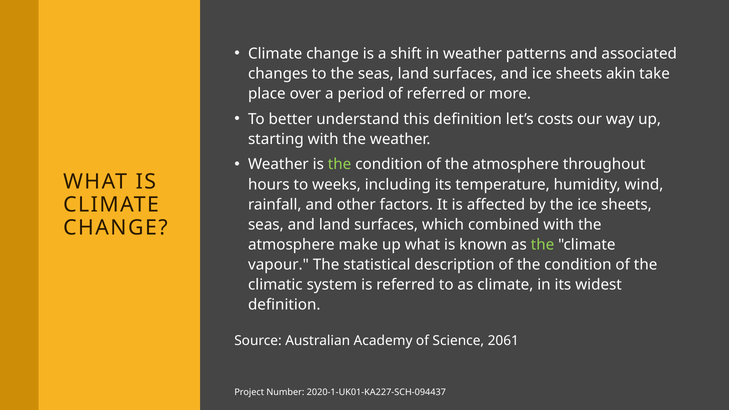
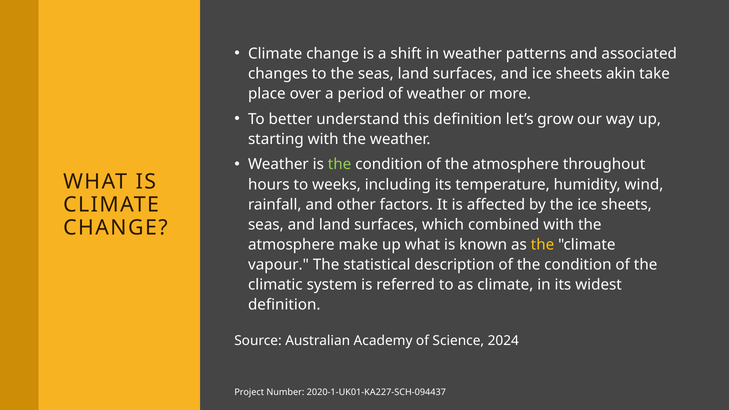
of referred: referred -> weather (436, 94)
costs: costs -> grow (555, 119)
the colour: light green -> yellow (543, 245)
2061: 2061 -> 2024 (503, 341)
